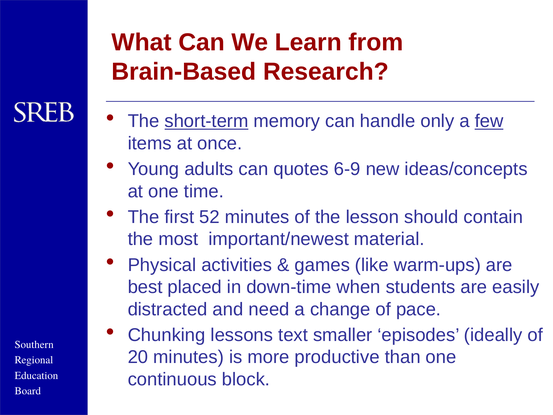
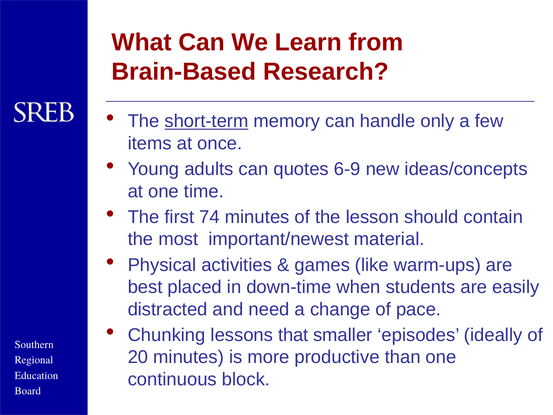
few underline: present -> none (489, 121)
52: 52 -> 74 (210, 217)
text: text -> that (293, 335)
